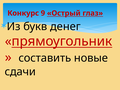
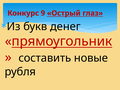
сдачи: сдачи -> рубля (20, 72)
